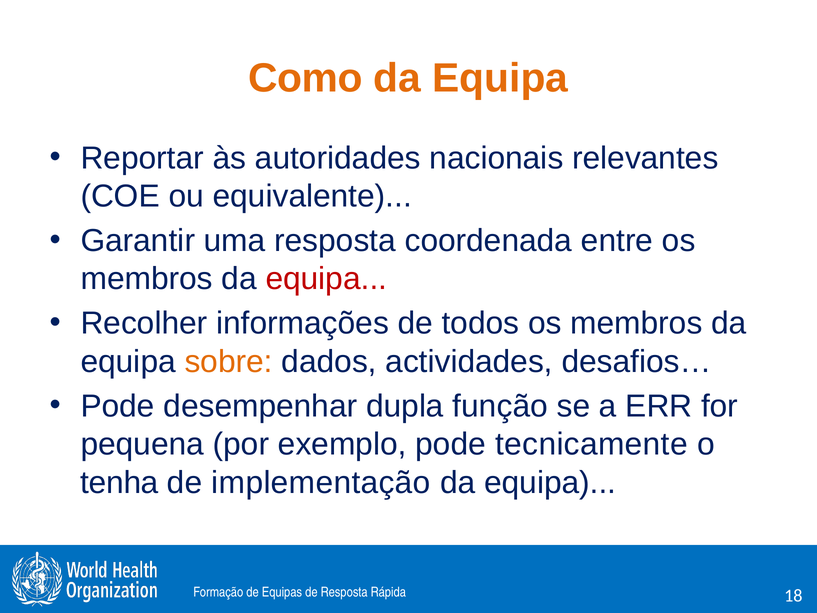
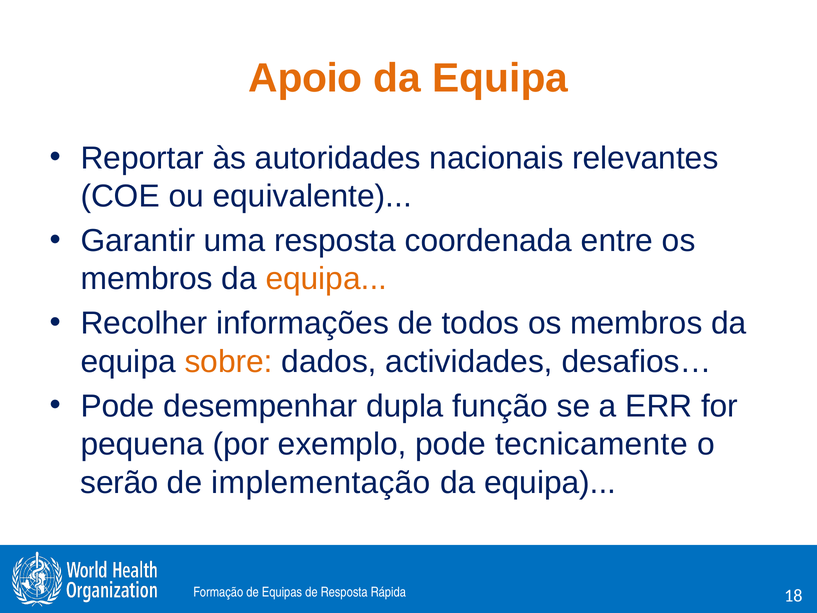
Como: Como -> Apoio (305, 78)
equipa colour: red -> orange (326, 279)
tenha: tenha -> serão (120, 482)
